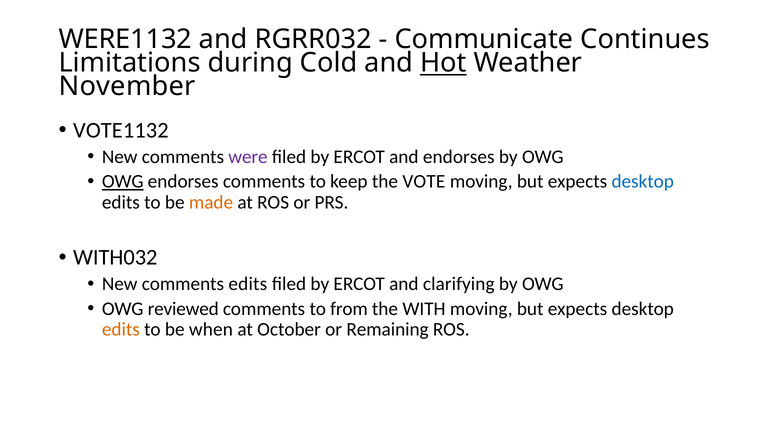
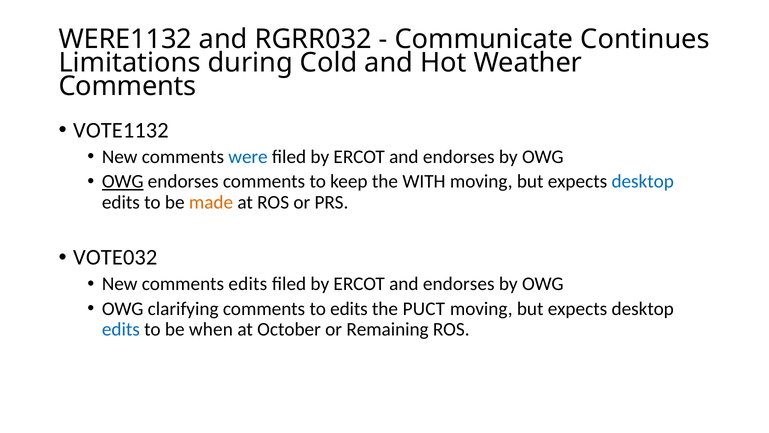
Hot underline: present -> none (443, 63)
November: November -> Comments (127, 86)
were colour: purple -> blue (248, 157)
VOTE: VOTE -> WITH (424, 181)
WITH032: WITH032 -> VOTE032 (115, 257)
clarifying: clarifying -> endorses (459, 284)
reviewed: reviewed -> clarifying (183, 309)
to from: from -> edits (349, 309)
WITH: WITH -> PUCT (424, 309)
edits colour: orange -> blue (121, 329)
